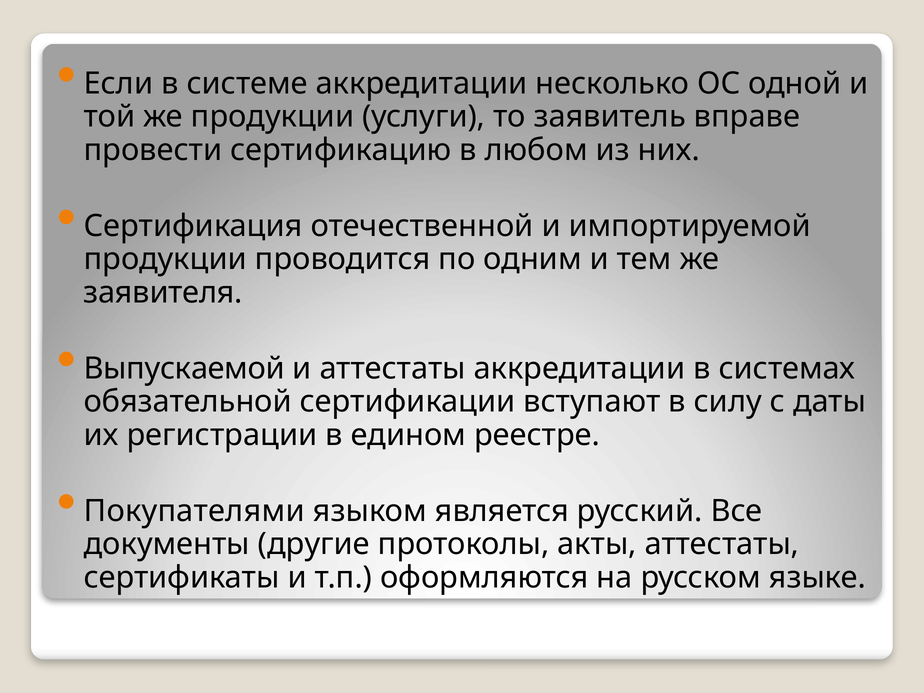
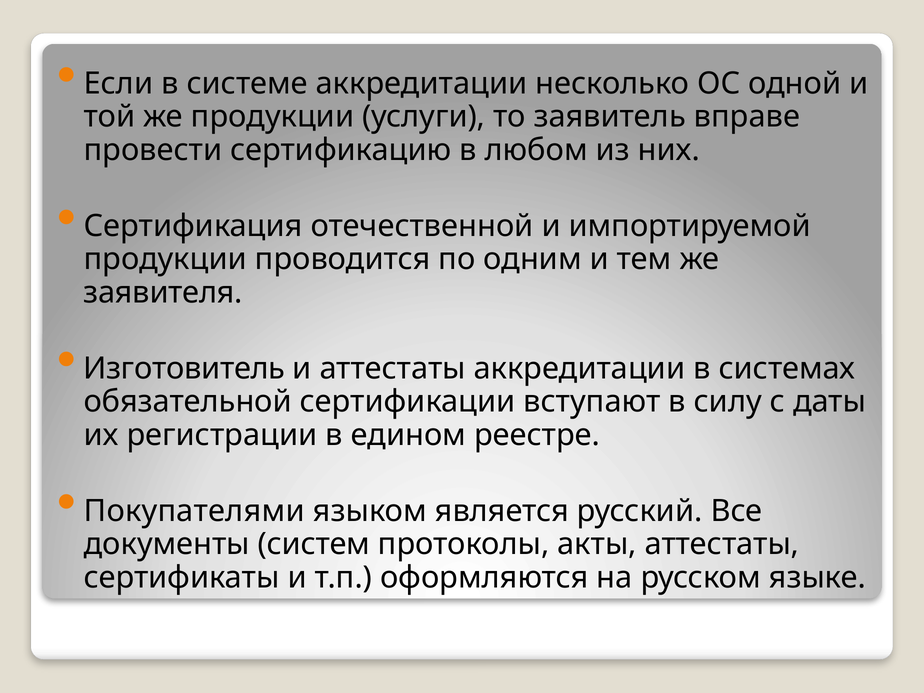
Выпускаемой: Выпускаемой -> Изготовитель (184, 368)
другие: другие -> систем (314, 544)
